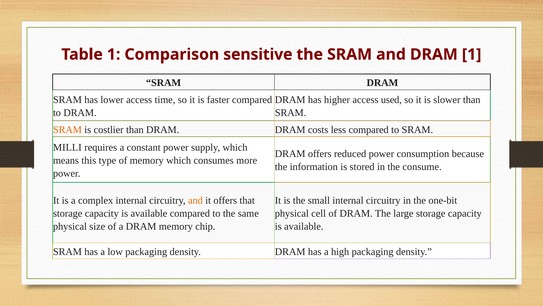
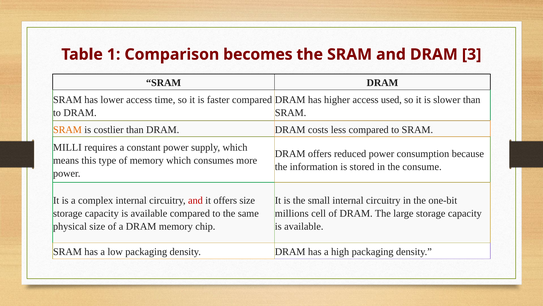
sensitive: sensitive -> becomes (258, 54)
DRAM 1: 1 -> 3 (472, 54)
and colour: orange -> red (195, 200)
offers that: that -> size (247, 200)
physical: physical -> millions (292, 213)
